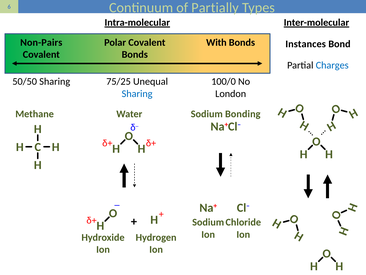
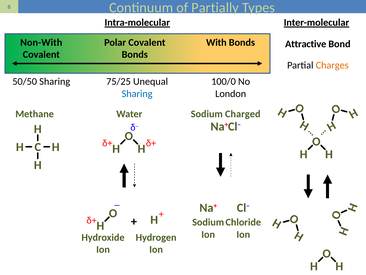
Non-Pairs: Non-Pairs -> Non-With (41, 42)
Instances: Instances -> Attractive (306, 44)
Charges colour: blue -> orange (332, 65)
Bonding: Bonding -> Charged (243, 114)
